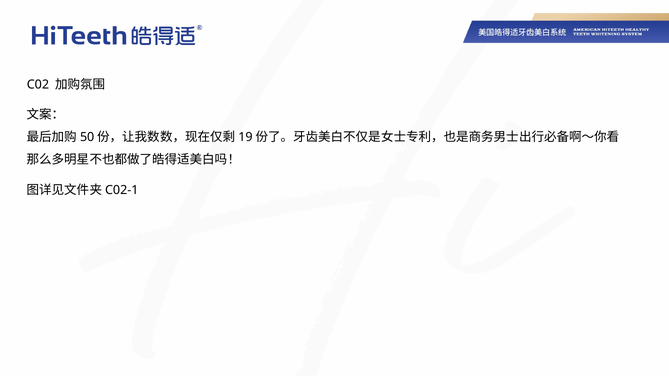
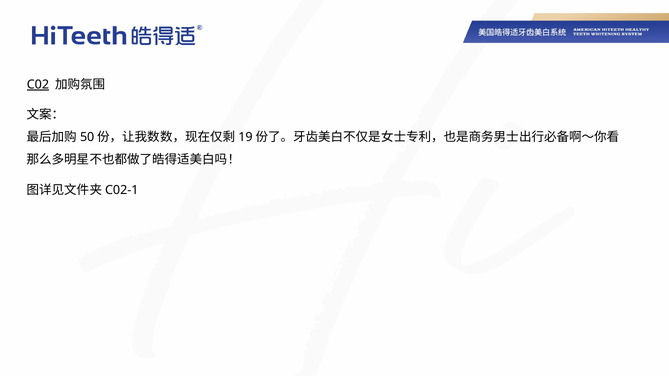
C02 underline: none -> present (38, 85)
